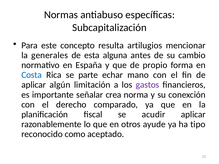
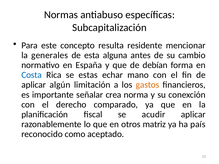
artilugios: artilugios -> residente (145, 46)
propio: propio -> debían (155, 65)
parte: parte -> estas (88, 75)
gastos colour: purple -> orange (147, 85)
ayude: ayude -> matriz (154, 124)
tipo: tipo -> país (198, 124)
